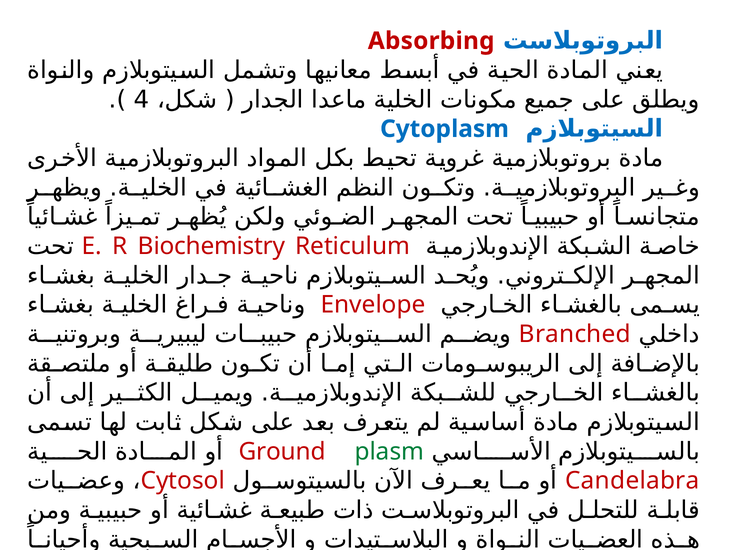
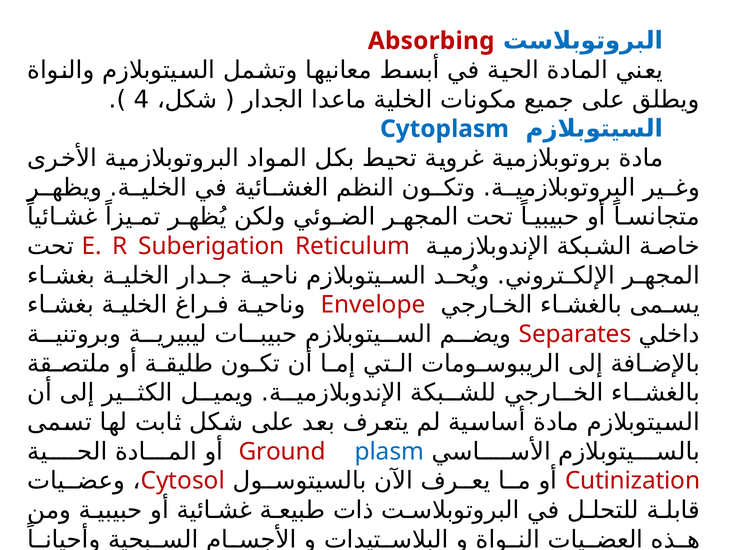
Biochemistry: Biochemistry -> Suberigation (211, 246)
Branched: Branched -> Separates (575, 334)
plasm colour: green -> blue (389, 451)
Candelabra: Candelabra -> Cutinization (633, 481)
